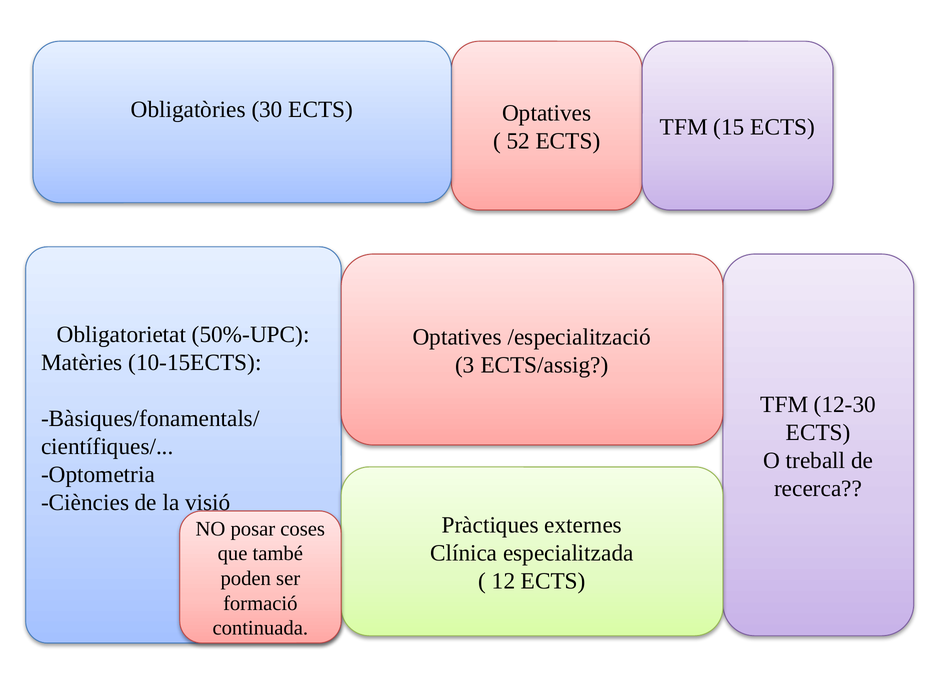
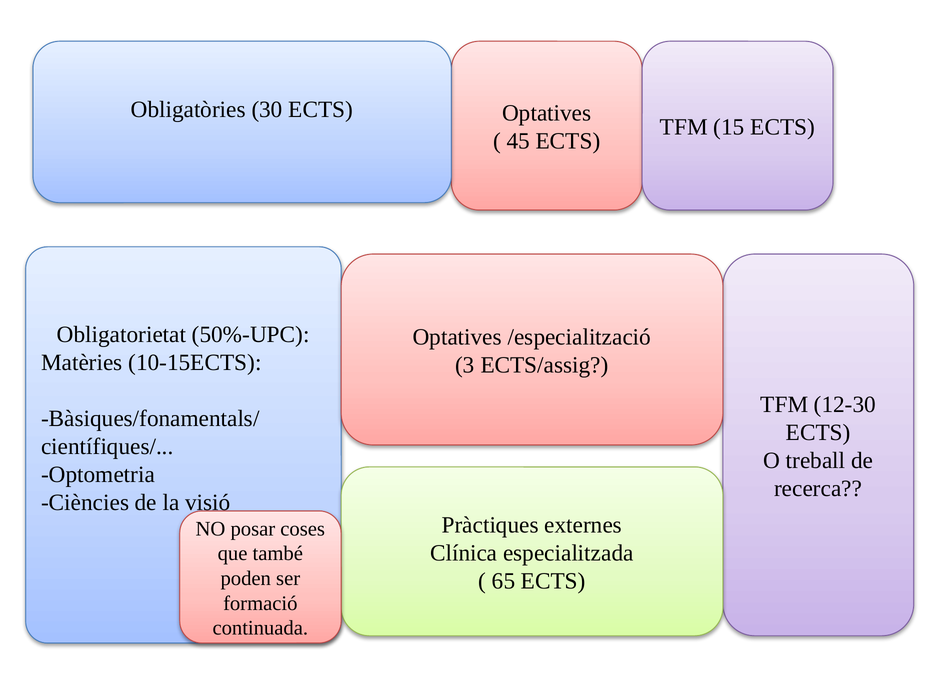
52: 52 -> 45 (518, 141)
12: 12 -> 65 (504, 581)
